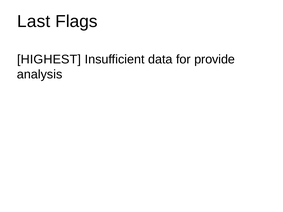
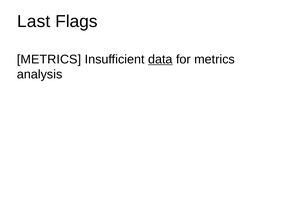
HIGHEST: HIGHEST -> METRICS (49, 59)
data underline: none -> present (160, 59)
for provide: provide -> metrics (215, 59)
